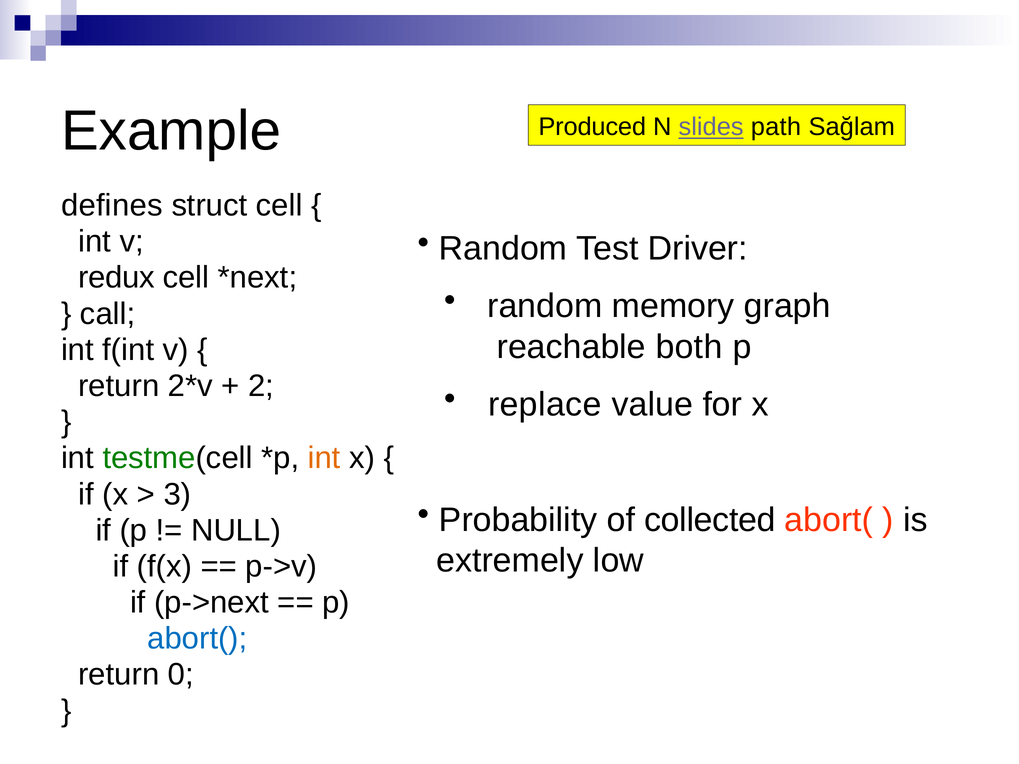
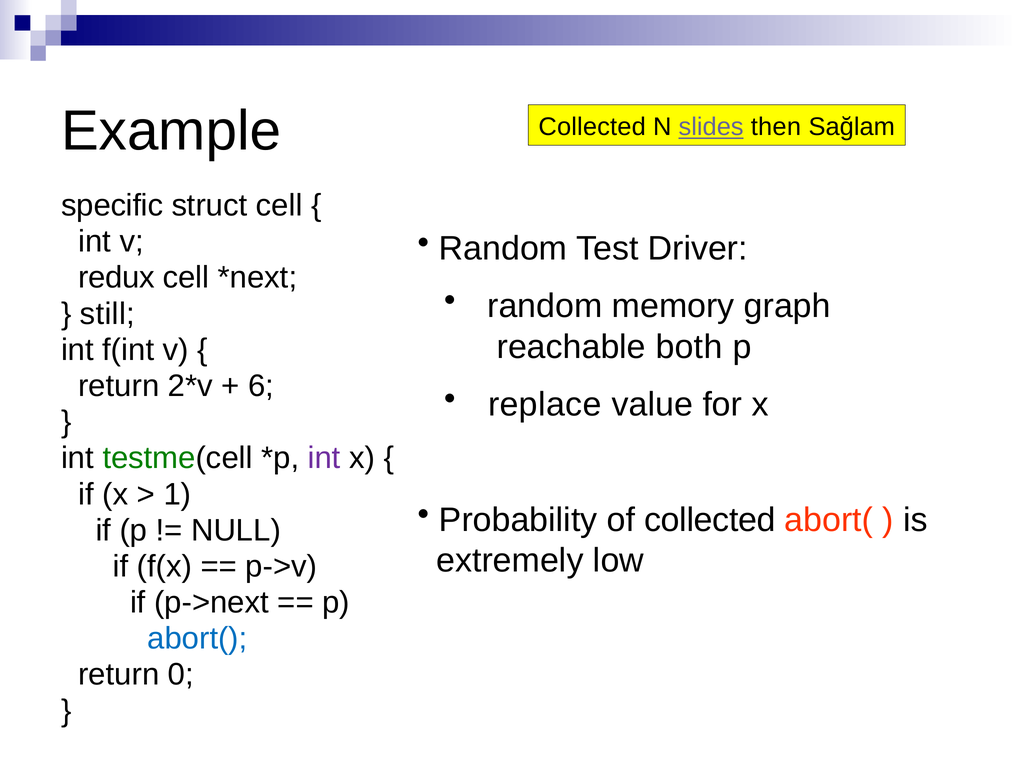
Produced: Produced -> Collected (592, 127)
path: path -> then (776, 127)
defines: defines -> specific (112, 206)
call: call -> still (107, 314)
2: 2 -> 6 (261, 386)
int colour: orange -> purple (324, 458)
3: 3 -> 1 (177, 494)
